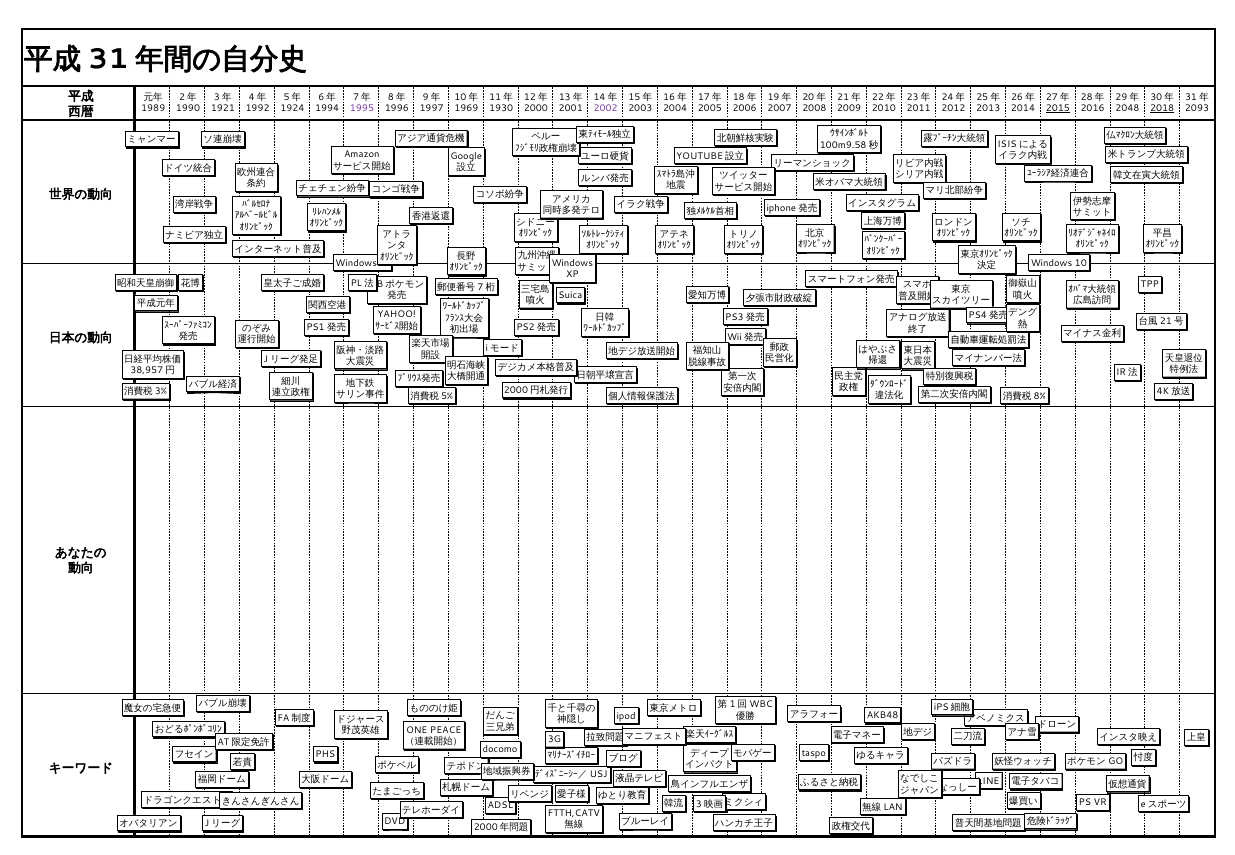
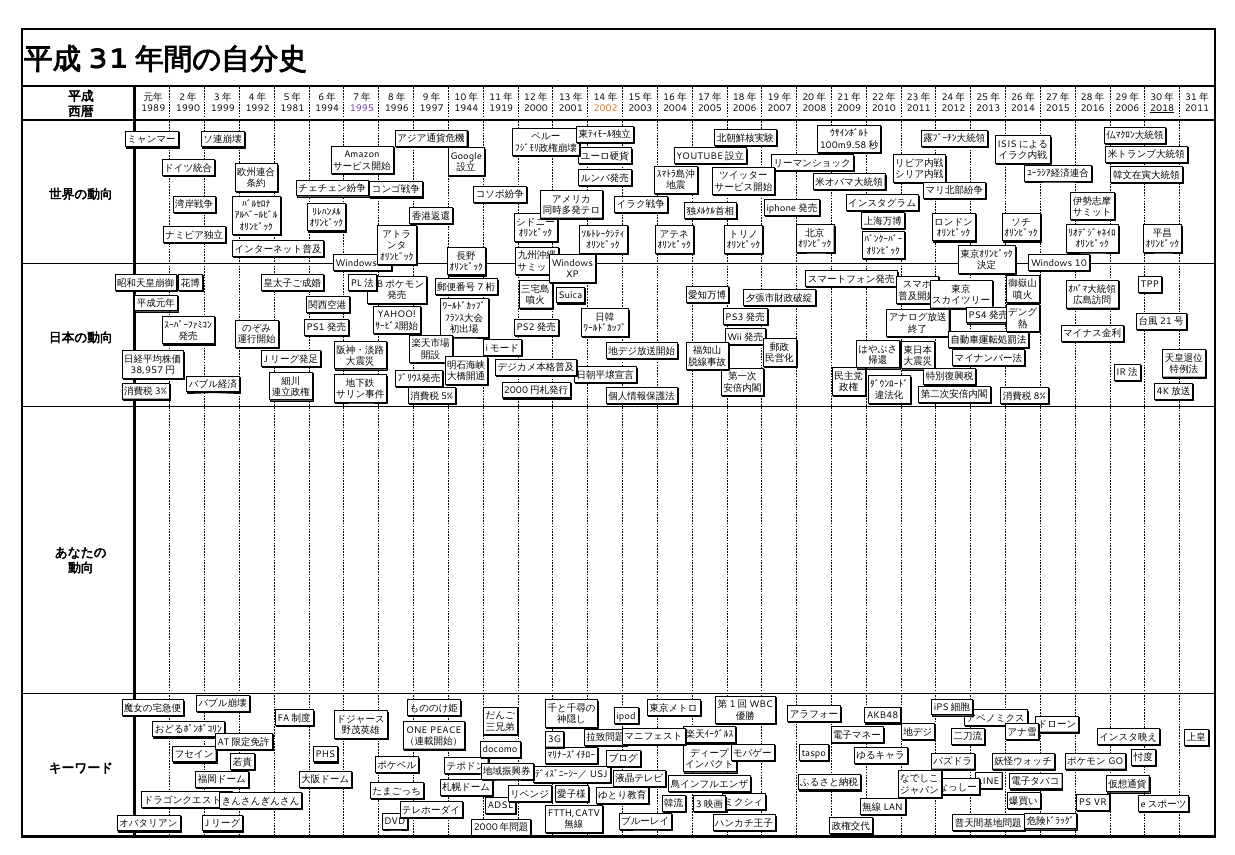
1921: 1921 -> 1999 (223, 109)
1924: 1924 -> 1981 (292, 109)
1969: 1969 -> 1944 (466, 109)
1930: 1930 -> 1919 (501, 109)
2002 colour: purple -> orange (606, 109)
2015 underline: present -> none (1058, 109)
2048: 2048 -> 2006 (1127, 109)
2093: 2093 -> 2011 (1197, 109)
